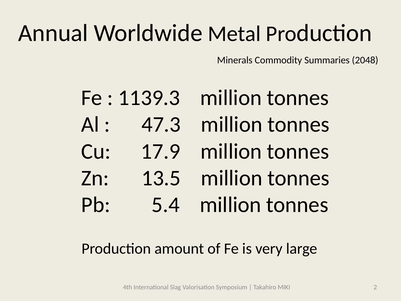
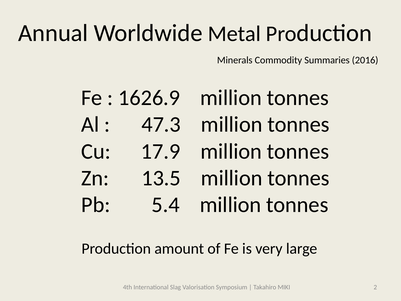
2048: 2048 -> 2016 (365, 60)
1139.3: 1139.3 -> 1626.9 (149, 98)
